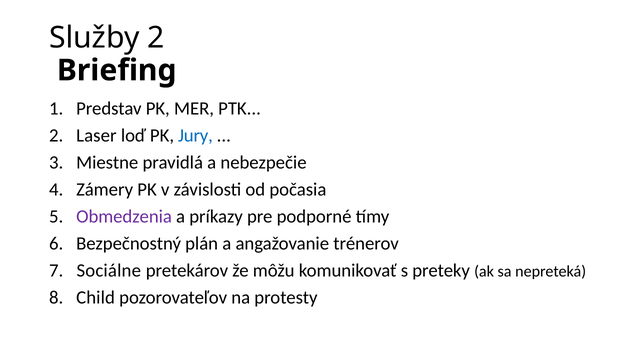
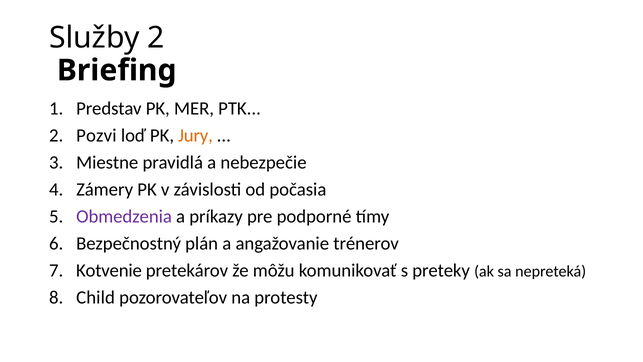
Laser: Laser -> Pozvi (96, 136)
Jury colour: blue -> orange (195, 136)
Sociálne: Sociálne -> Kotvenie (109, 270)
